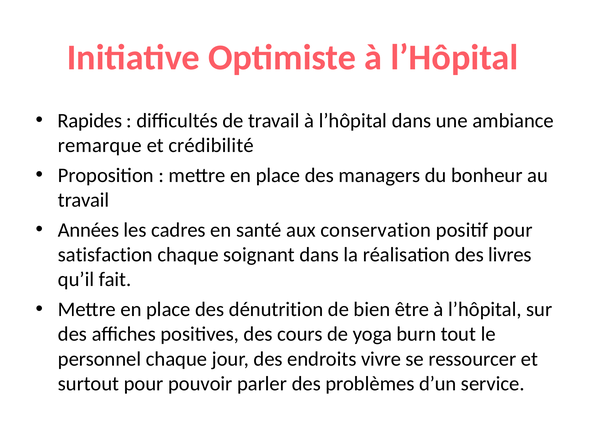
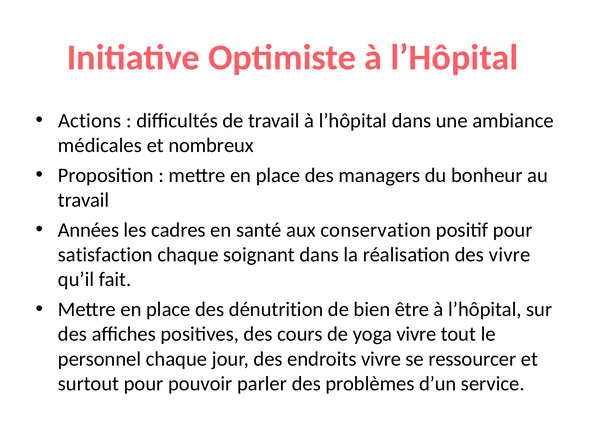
Rapides: Rapides -> Actions (90, 121)
remarque: remarque -> médicales (100, 145)
crédibilité: crédibilité -> nombreux (211, 145)
des livres: livres -> vivre (510, 255)
yoga burn: burn -> vivre (416, 335)
